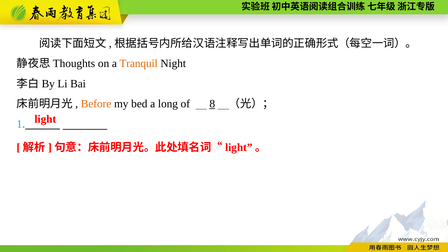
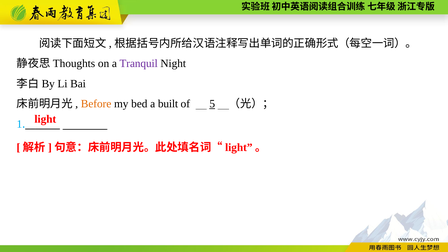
Tranquil colour: orange -> purple (139, 63)
long: long -> built (168, 104)
8: 8 -> 5 (212, 104)
